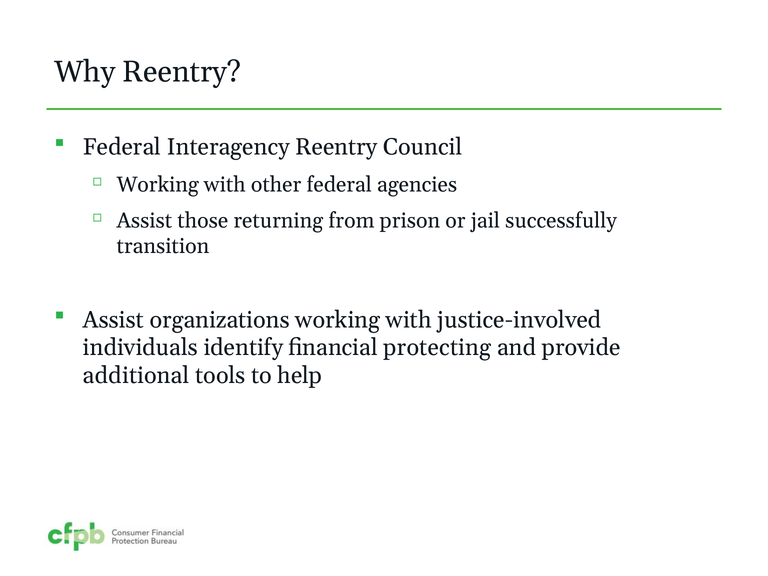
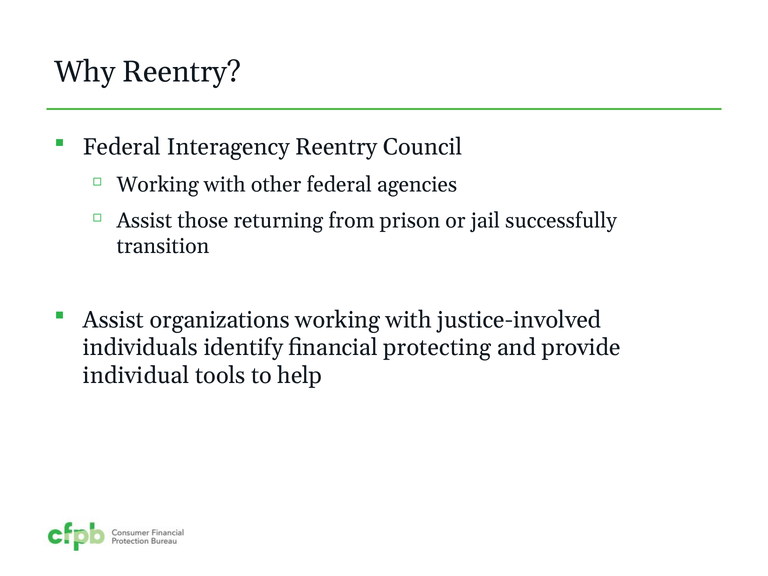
additional: additional -> individual (136, 375)
